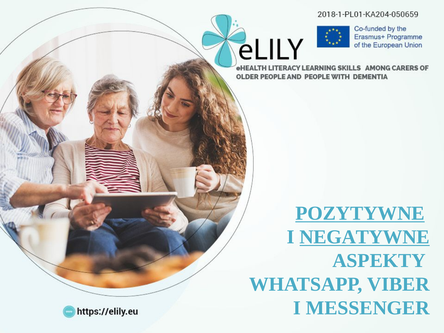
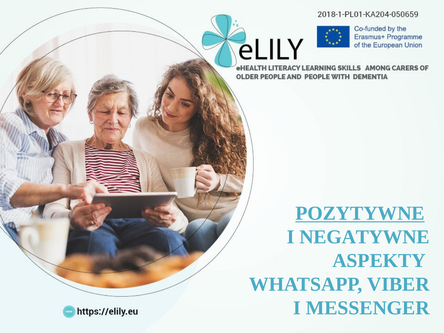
NEGATYWNE underline: present -> none (365, 237)
